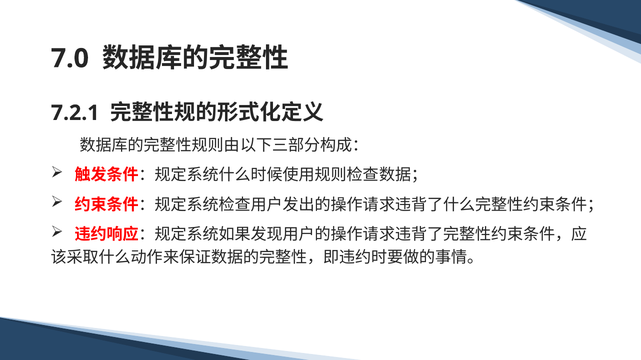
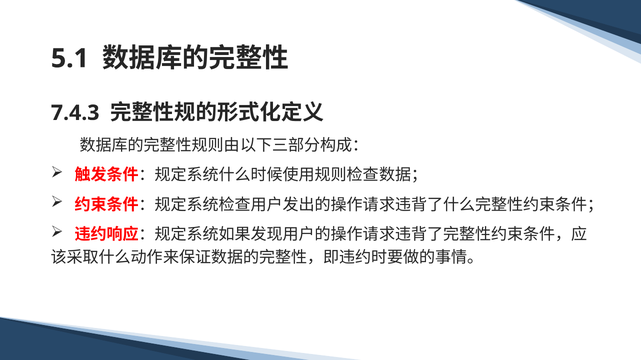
7.0: 7.0 -> 5.1 (70, 59)
7.2.1: 7.2.1 -> 7.4.3 (75, 113)
